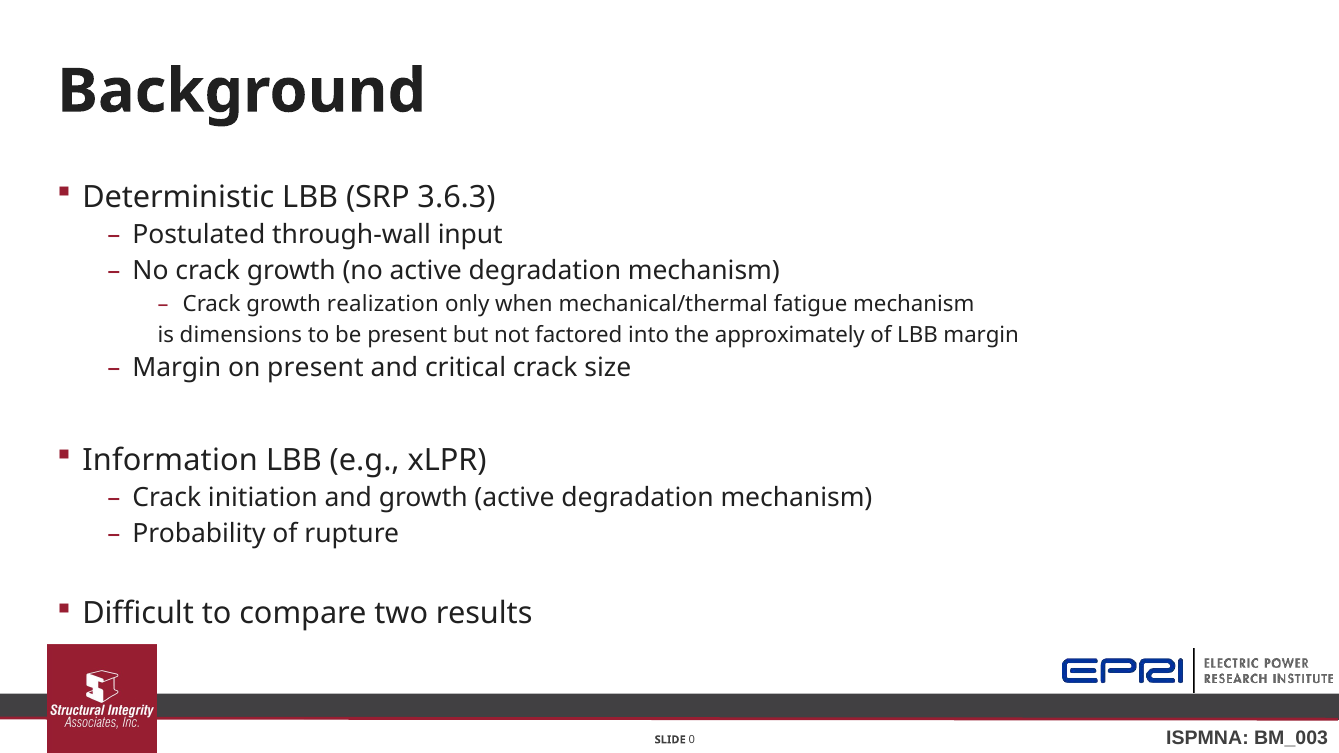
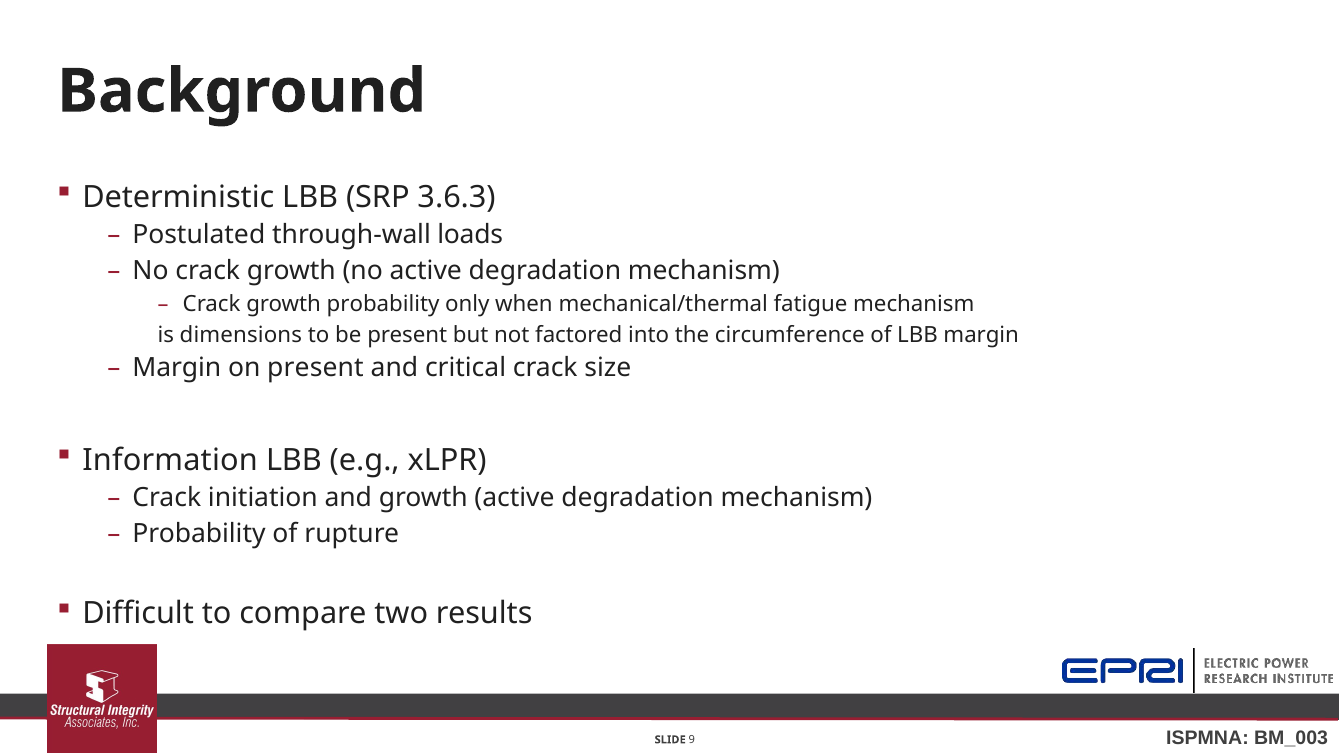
input: input -> loads (470, 235)
growth realization: realization -> probability (383, 304)
approximately: approximately -> circumference (790, 335)
0: 0 -> 9 (692, 740)
